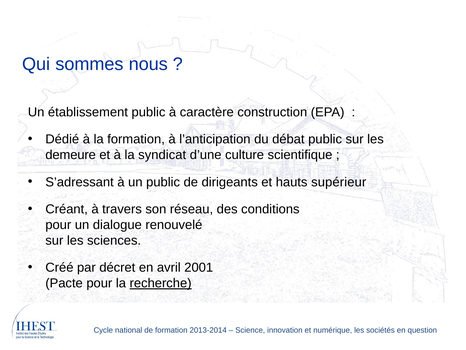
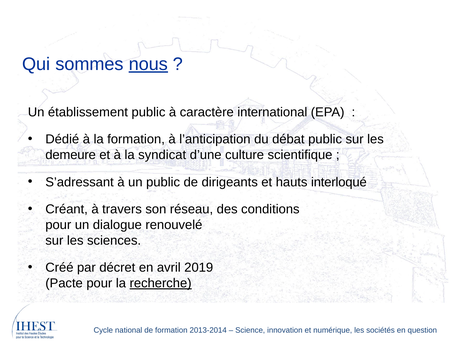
nous underline: none -> present (148, 64)
construction: construction -> international (272, 112)
supérieur: supérieur -> interloqué (339, 182)
2001: 2001 -> 2019 (199, 267)
